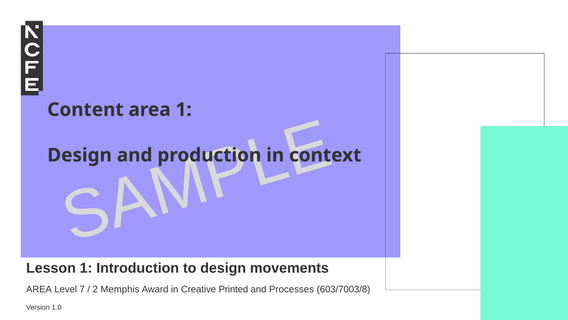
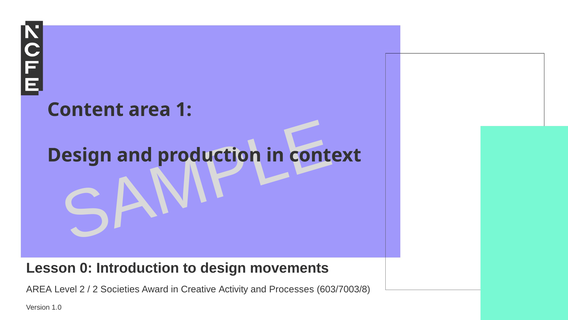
Lesson 1: 1 -> 0 (86, 268)
Level 7: 7 -> 2 (82, 289)
Memphis: Memphis -> Societies (120, 289)
Printed: Printed -> Activity (233, 289)
